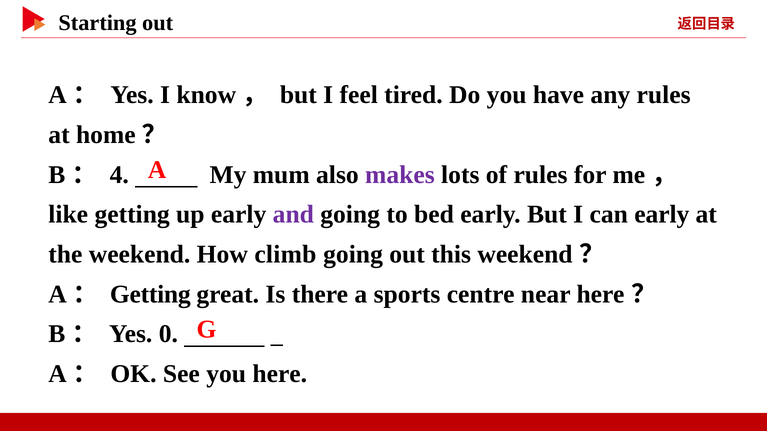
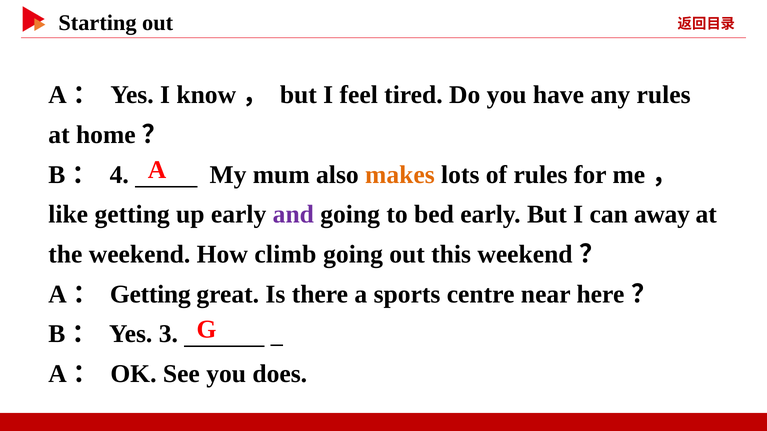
makes colour: purple -> orange (400, 175)
can early: early -> away (662, 215)
0: 0 -> 3 (168, 334)
you here: here -> does (280, 374)
